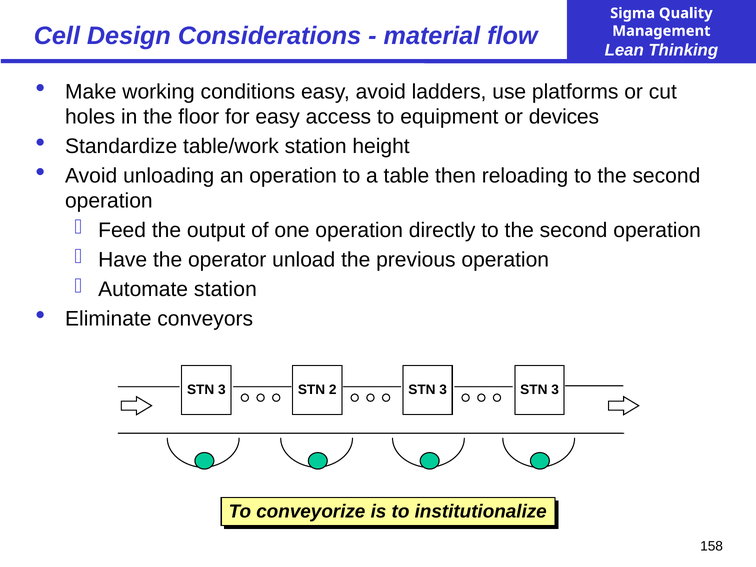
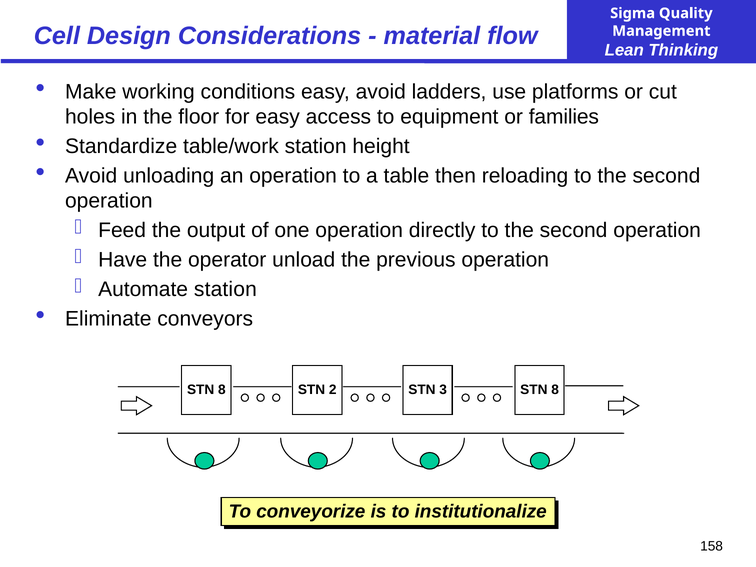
devices: devices -> families (564, 117)
3: 3 -> 8 (222, 390)
3 STN 3: 3 -> 8 (555, 390)
